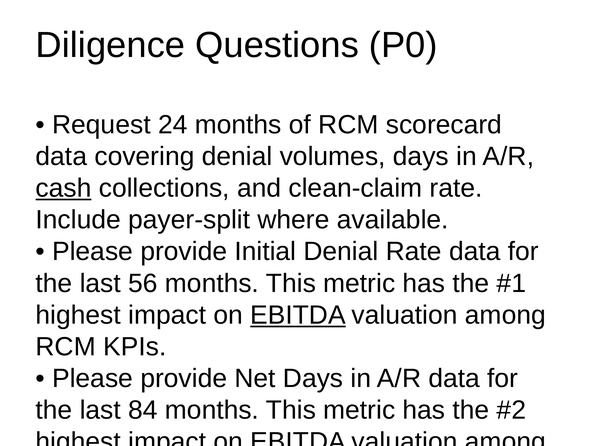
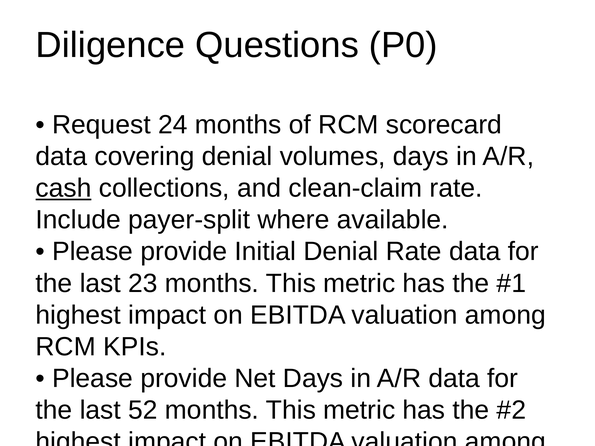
56: 56 -> 23 (143, 283)
EBITDA underline: present -> none (298, 315)
84: 84 -> 52 (143, 410)
